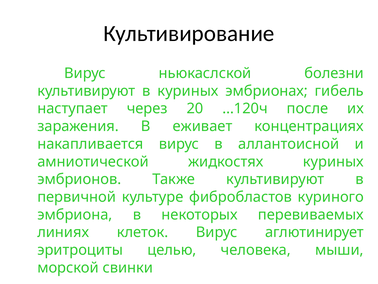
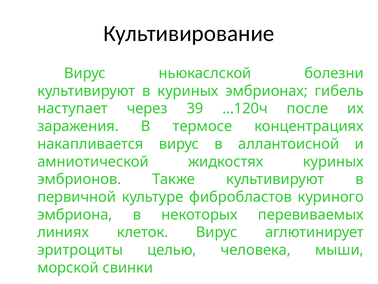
20: 20 -> 39 (195, 108)
еживает: еживает -> термосе (202, 126)
